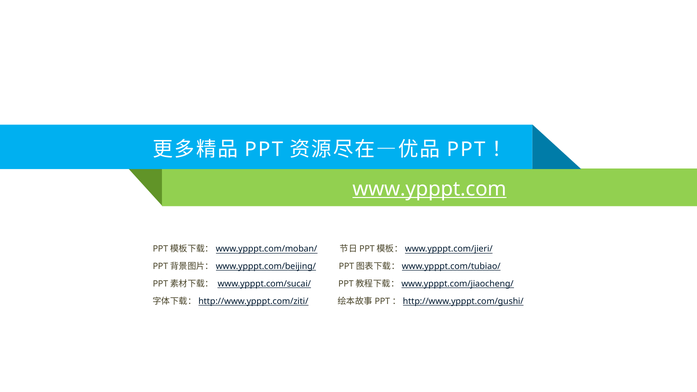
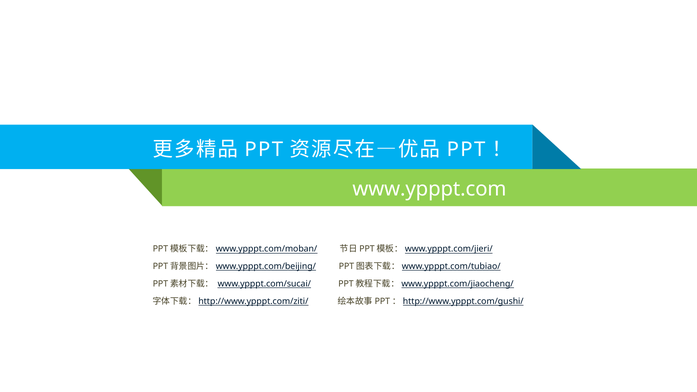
www.ypppt.com underline: present -> none (429, 189)
